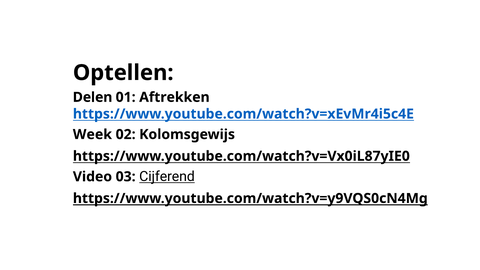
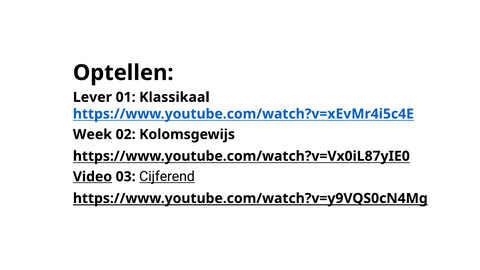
Delen: Delen -> Lever (92, 97)
Aftrekken: Aftrekken -> Klassikaal (174, 97)
Video underline: none -> present (92, 177)
